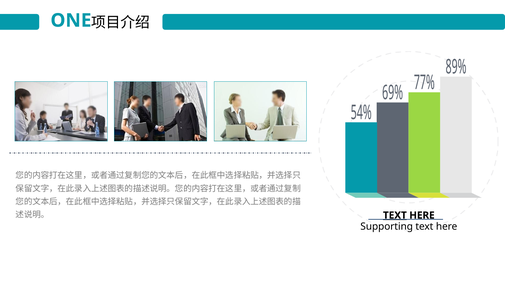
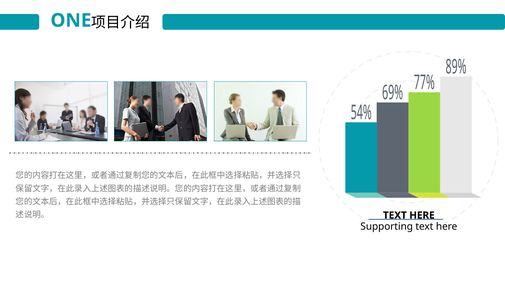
TEXT underline: present -> none (395, 215)
